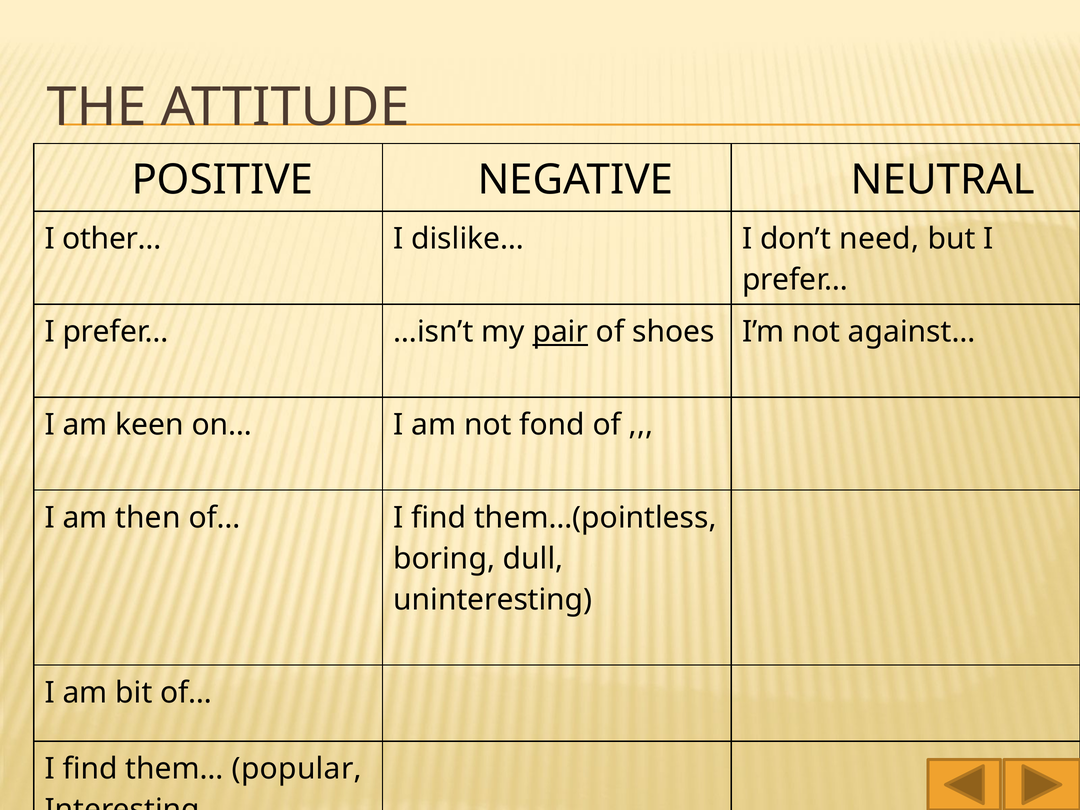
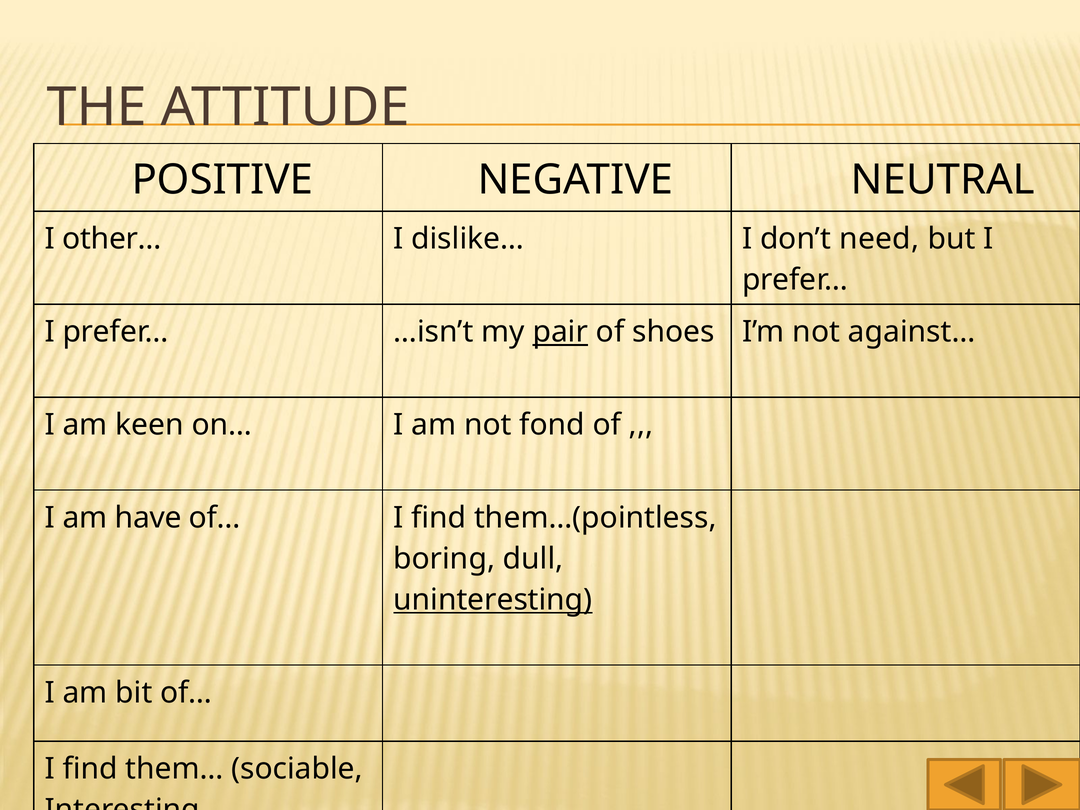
then: then -> have (148, 518)
uninteresting underline: none -> present (493, 600)
them… popular: popular -> sociable (297, 769)
